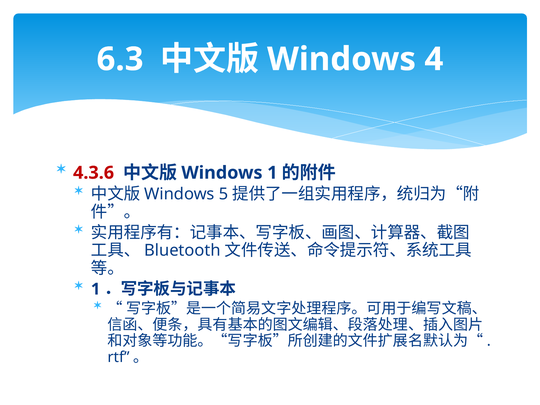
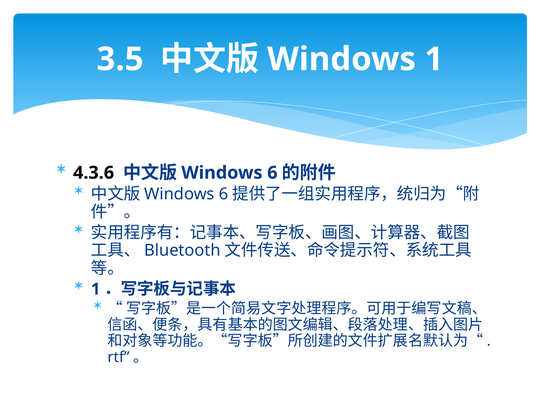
6.3: 6.3 -> 3.5 (120, 59)
4: 4 -> 1 (434, 59)
4.3.6 colour: red -> black (94, 173)
1: 1 -> 6 (272, 173)
5: 5 -> 6 (224, 194)
